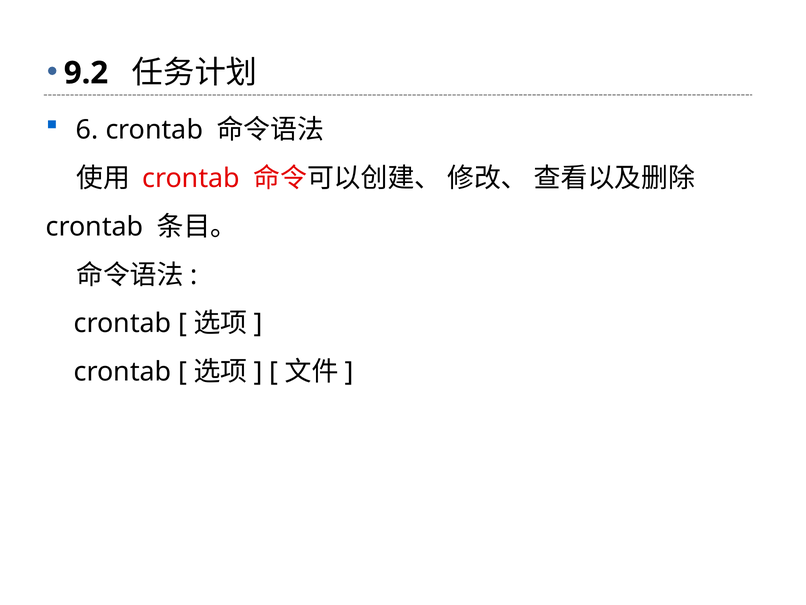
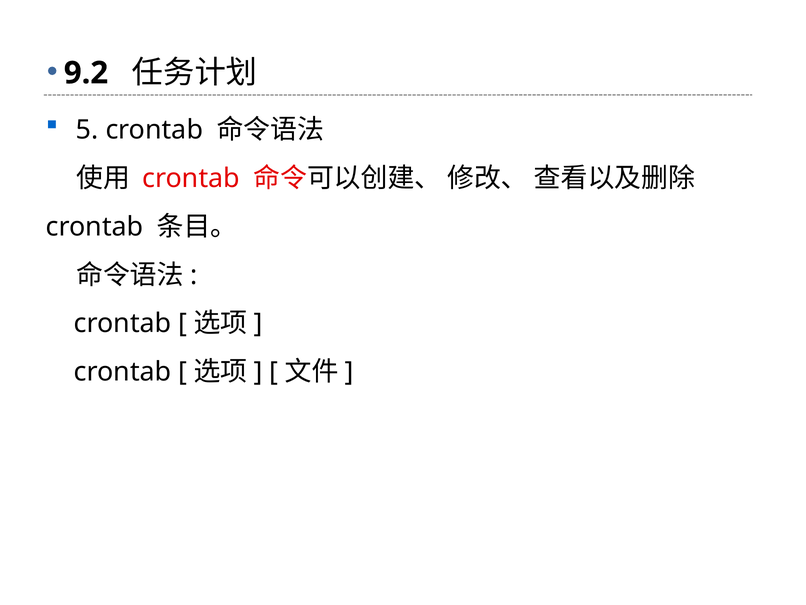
6: 6 -> 5 (87, 130)
